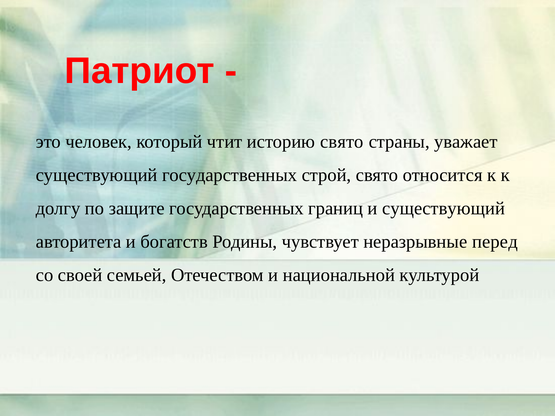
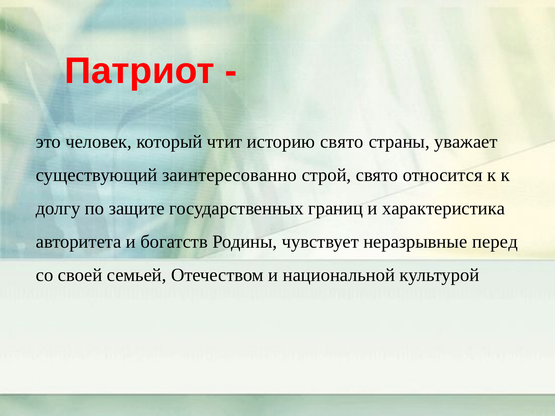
существующий государственных: государственных -> заинтересованно (230, 175)
и существующий: существующий -> характеристика (444, 208)
